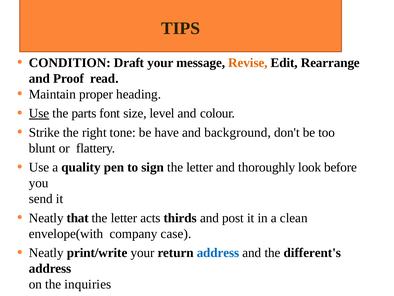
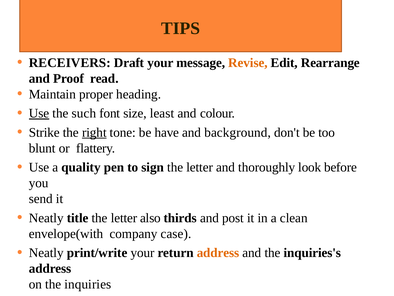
CONDITION: CONDITION -> RECEIVERS (70, 63)
parts: parts -> such (84, 113)
level: level -> least (162, 113)
right underline: none -> present (94, 132)
that: that -> title (78, 218)
acts: acts -> also (150, 218)
address colour: blue -> orange (218, 252)
different's: different's -> inquiries's (312, 252)
